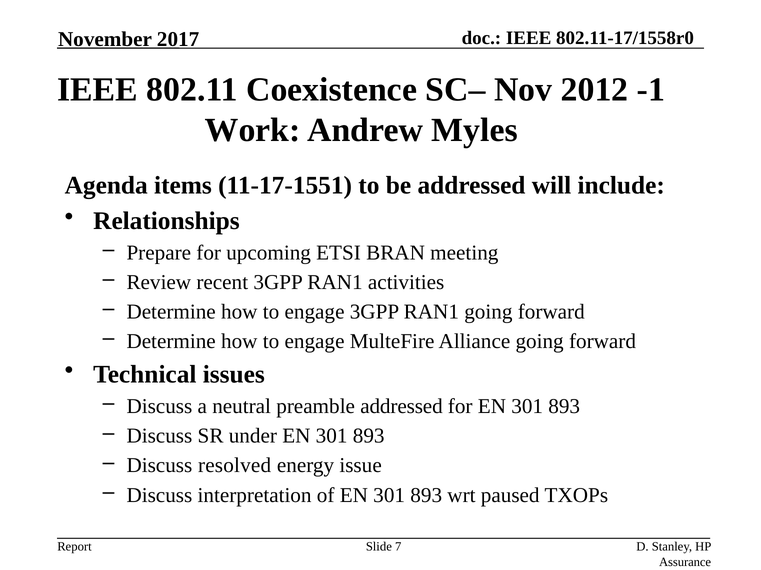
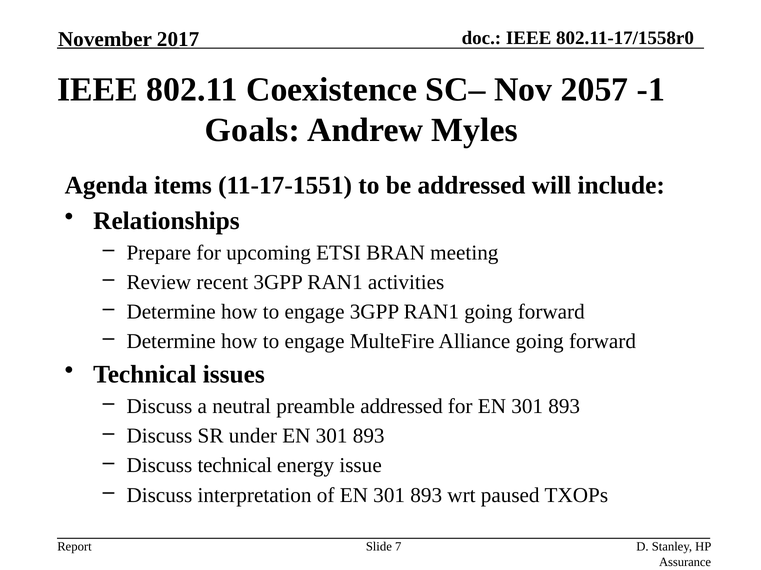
2012: 2012 -> 2057 (595, 90)
Work: Work -> Goals (252, 130)
Discuss resolved: resolved -> technical (235, 466)
